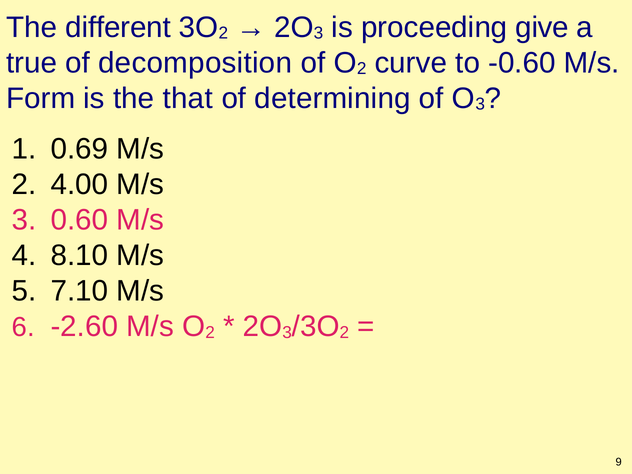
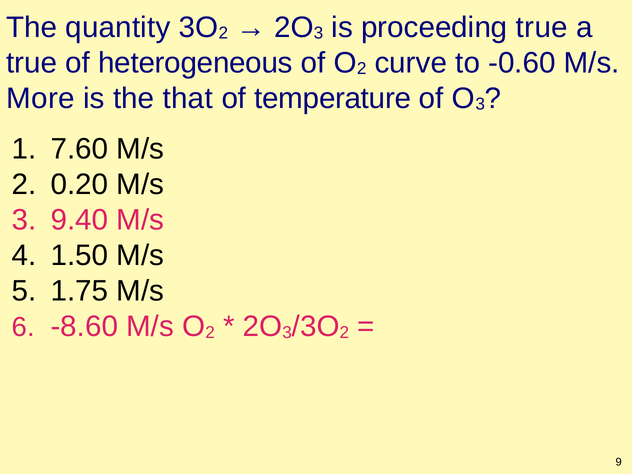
different: different -> quantity (118, 27)
proceeding give: give -> true (542, 27)
decomposition: decomposition -> heterogeneous (195, 63)
Form: Form -> More (41, 98)
determining: determining -> temperature (333, 98)
0.69: 0.69 -> 7.60 (79, 149)
4.00: 4.00 -> 0.20 (79, 184)
0.60: 0.60 -> 9.40 (79, 220)
8.10: 8.10 -> 1.50 (79, 255)
7.10: 7.10 -> 1.75 (79, 291)
-2.60: -2.60 -> -8.60 (84, 327)
